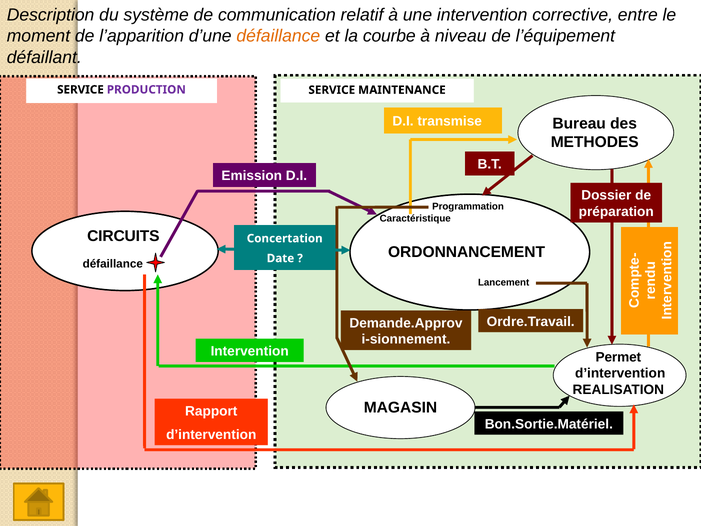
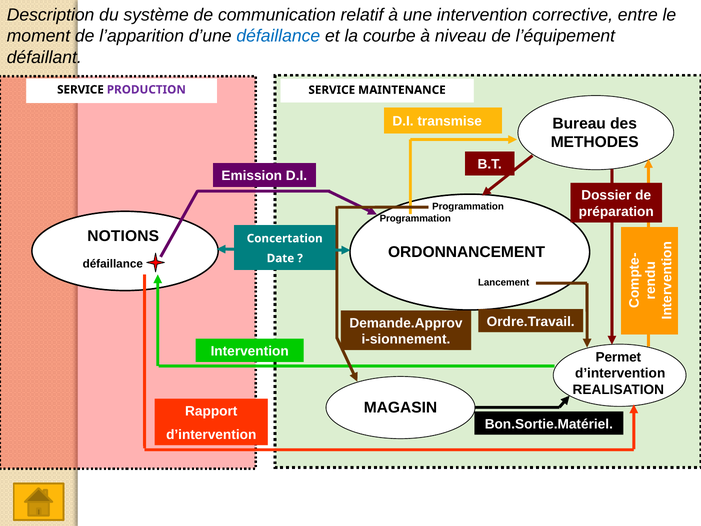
défaillance colour: orange -> blue (278, 36)
Caractéristique: Caractéristique -> Programmation (415, 219)
CIRCUITS: CIRCUITS -> NOTIONS (123, 236)
